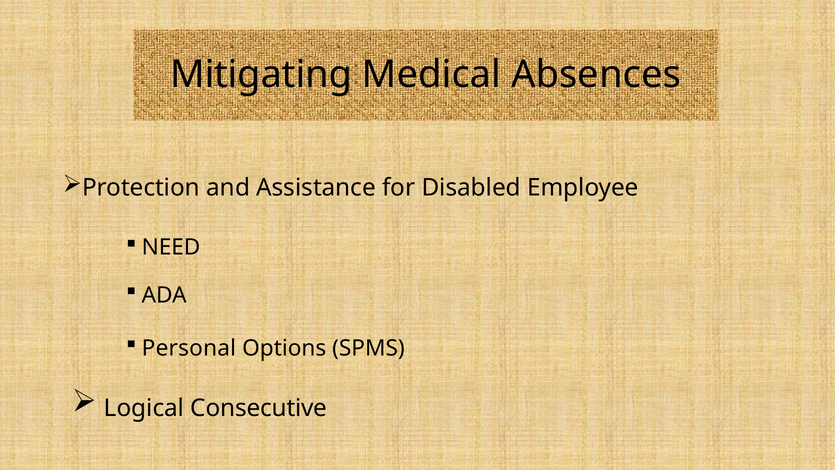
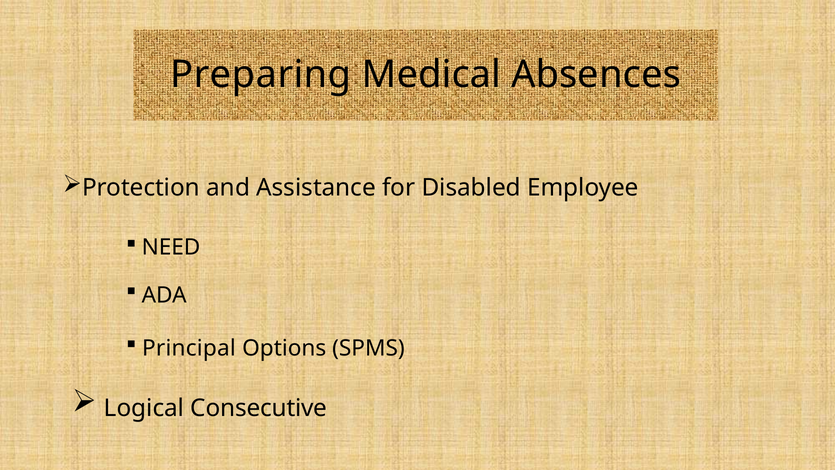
Mitigating: Mitigating -> Preparing (261, 75)
Personal: Personal -> Principal (189, 348)
